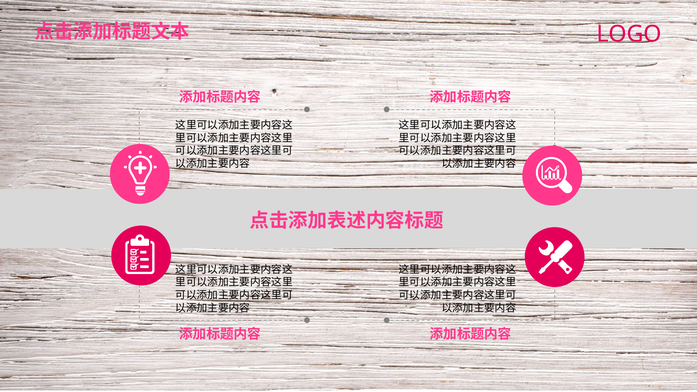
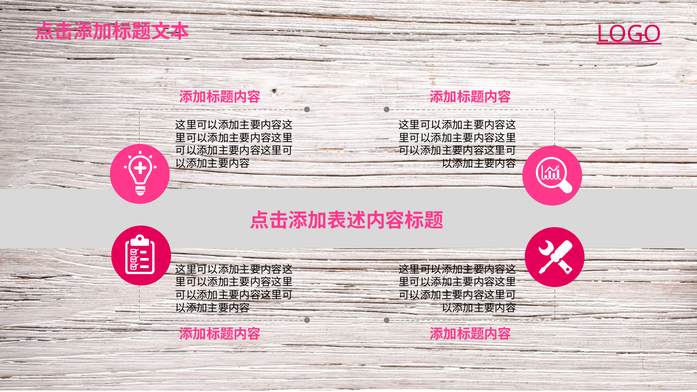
LOGO underline: none -> present (629, 34)
